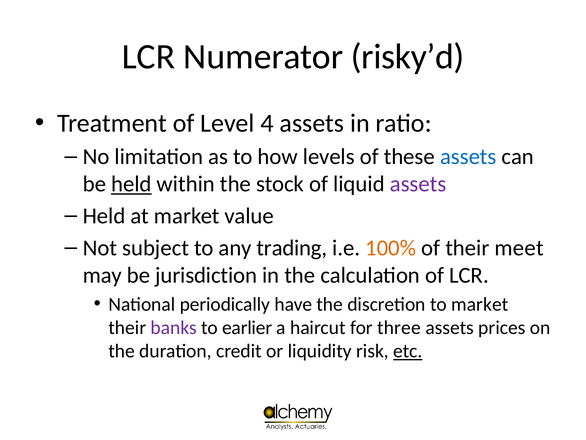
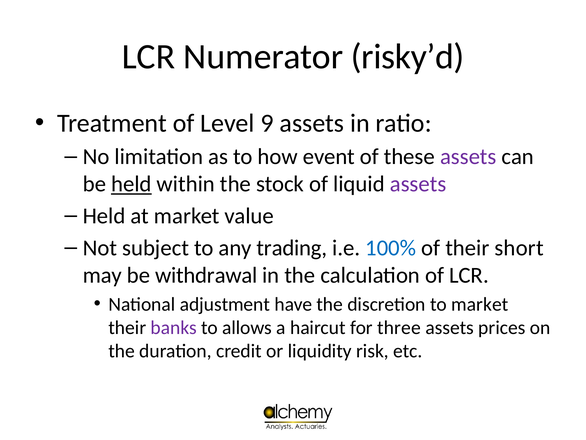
4: 4 -> 9 (267, 123)
levels: levels -> event (329, 157)
assets colour: blue -> purple (468, 157)
100% colour: orange -> blue (391, 248)
meet: meet -> short (519, 248)
jurisdiction: jurisdiction -> withdrawal (206, 275)
periodically: periodically -> adjustment (225, 304)
earlier: earlier -> allows (247, 327)
etc underline: present -> none (408, 351)
